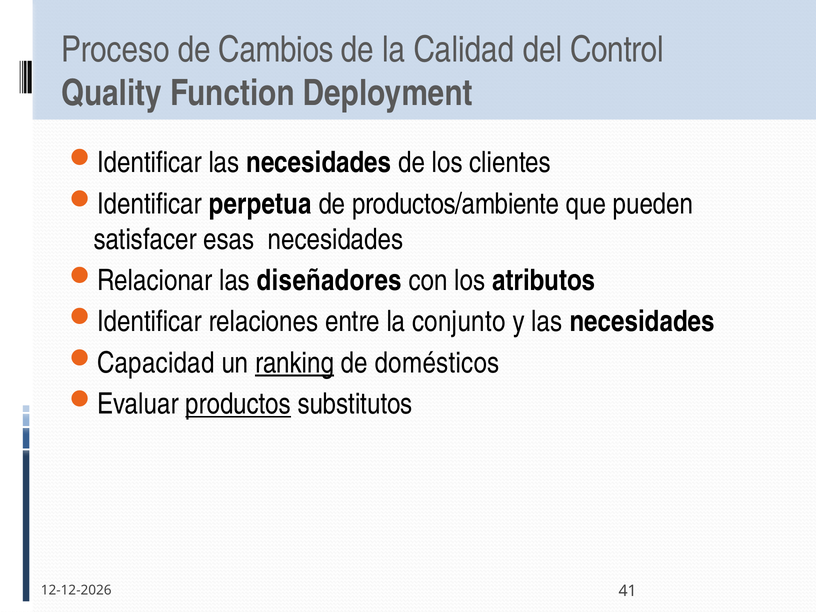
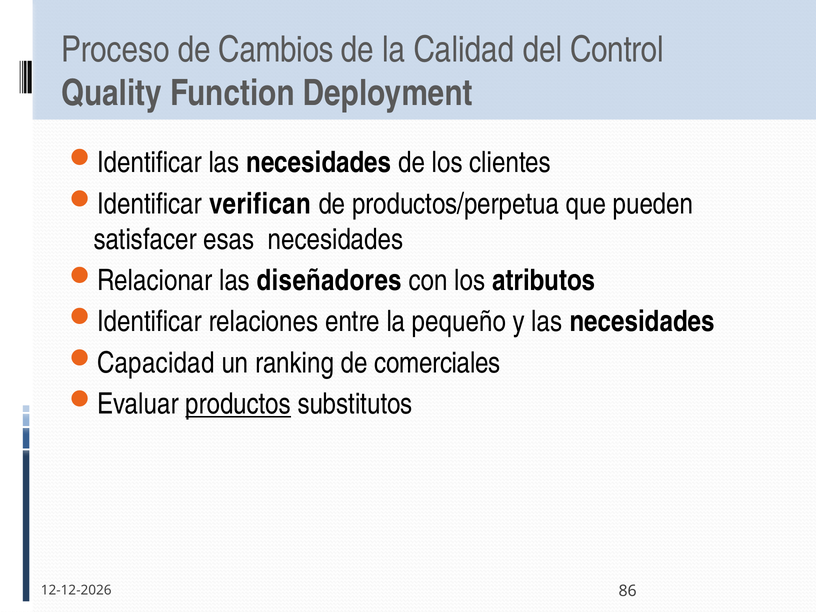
perpetua: perpetua -> verifican (260, 204)
productos/ambiente: productos/ambiente -> productos/perpetua (456, 204)
conjunto: conjunto -> pequeño (459, 322)
ranking underline: present -> none (295, 363)
domésticos: domésticos -> comerciales (437, 363)
41: 41 -> 86 (628, 591)
